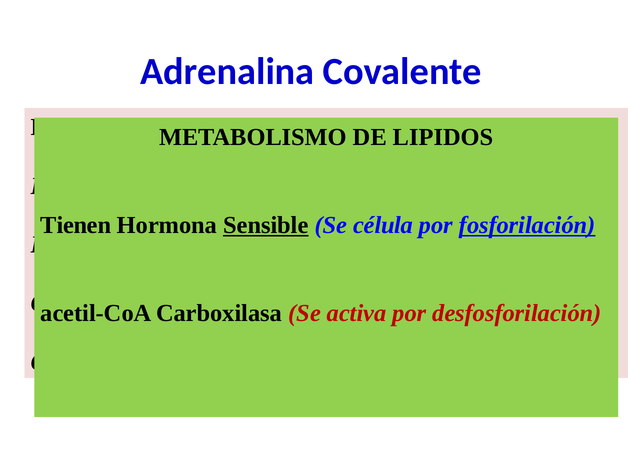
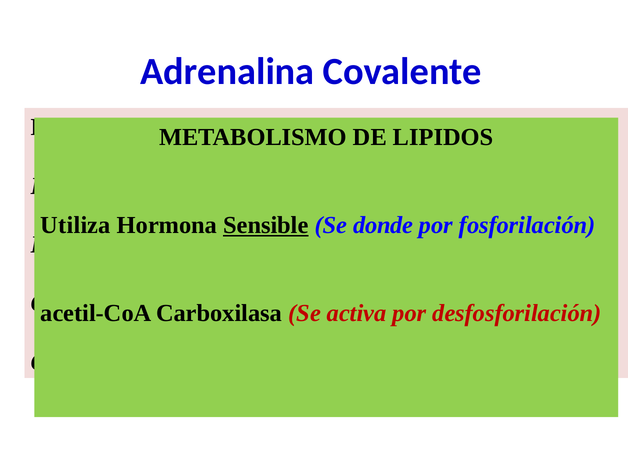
Tienen: Tienen -> Utiliza (76, 225)
célula: célula -> donde (383, 225)
fosforilación underline: present -> none (527, 225)
